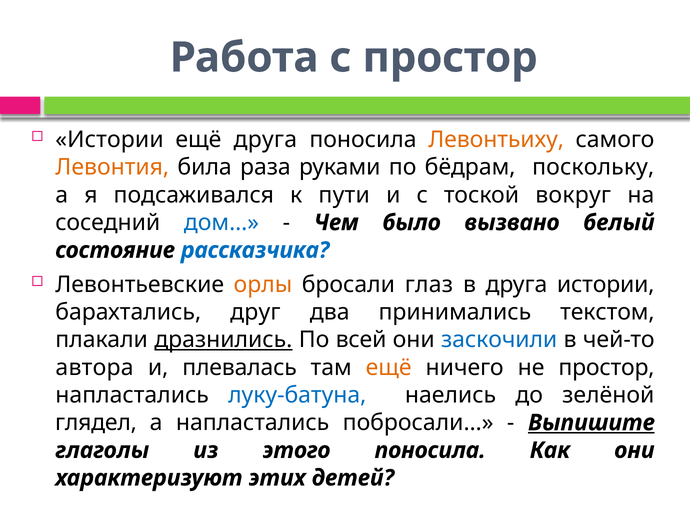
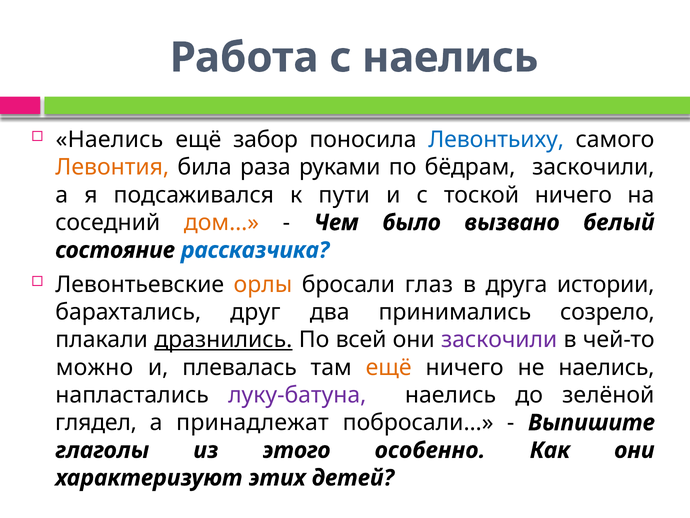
с простор: простор -> наелись (450, 58)
Истории: Истории -> Наелись (109, 140)
ещё друга: друга -> забор (266, 140)
Левонтьиху colour: orange -> blue (496, 140)
бёдрам поскольку: поскольку -> заскочили (593, 167)
тоской вокруг: вокруг -> ничего (573, 195)
дом… colour: blue -> orange (221, 222)
текстом: текстом -> созрело (607, 312)
заскочили colour: blue -> purple (499, 339)
автора: автора -> можно (95, 367)
не простор: простор -> наелись (606, 367)
луку-батуна colour: blue -> purple (297, 395)
а напластались: напластались -> принадлежат (252, 422)
Выпишите underline: present -> none (591, 422)
этого поносила: поносила -> особенно (430, 450)
